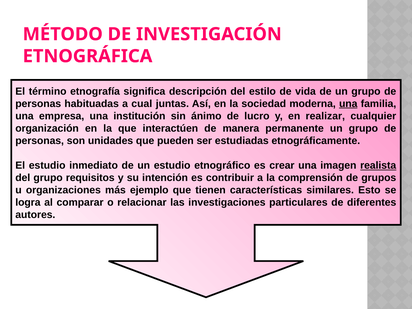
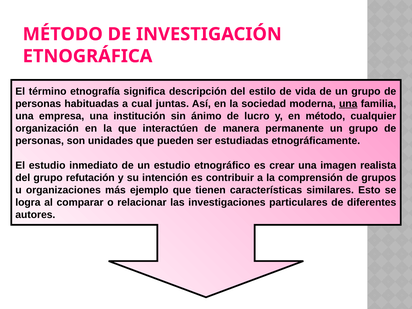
en realizar: realizar -> método (325, 116)
realista underline: present -> none (378, 165)
requisitos: requisitos -> refutación (90, 178)
